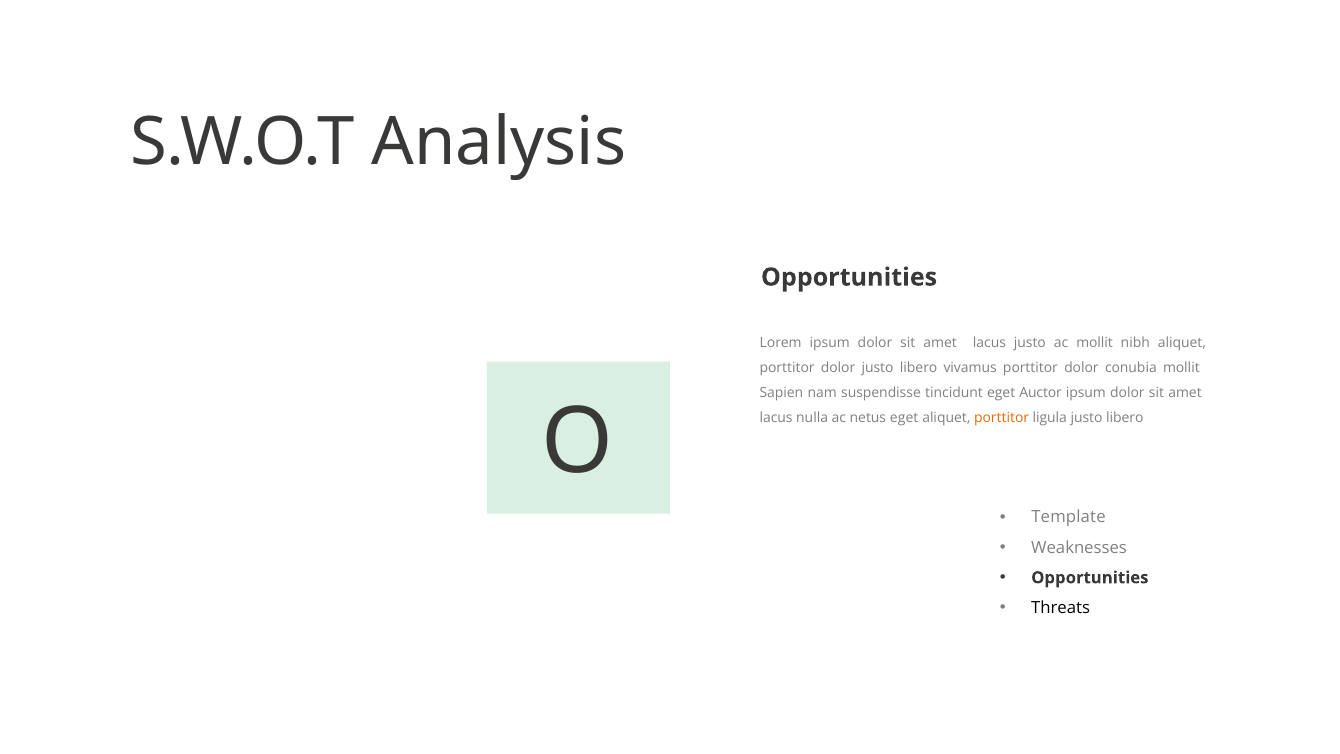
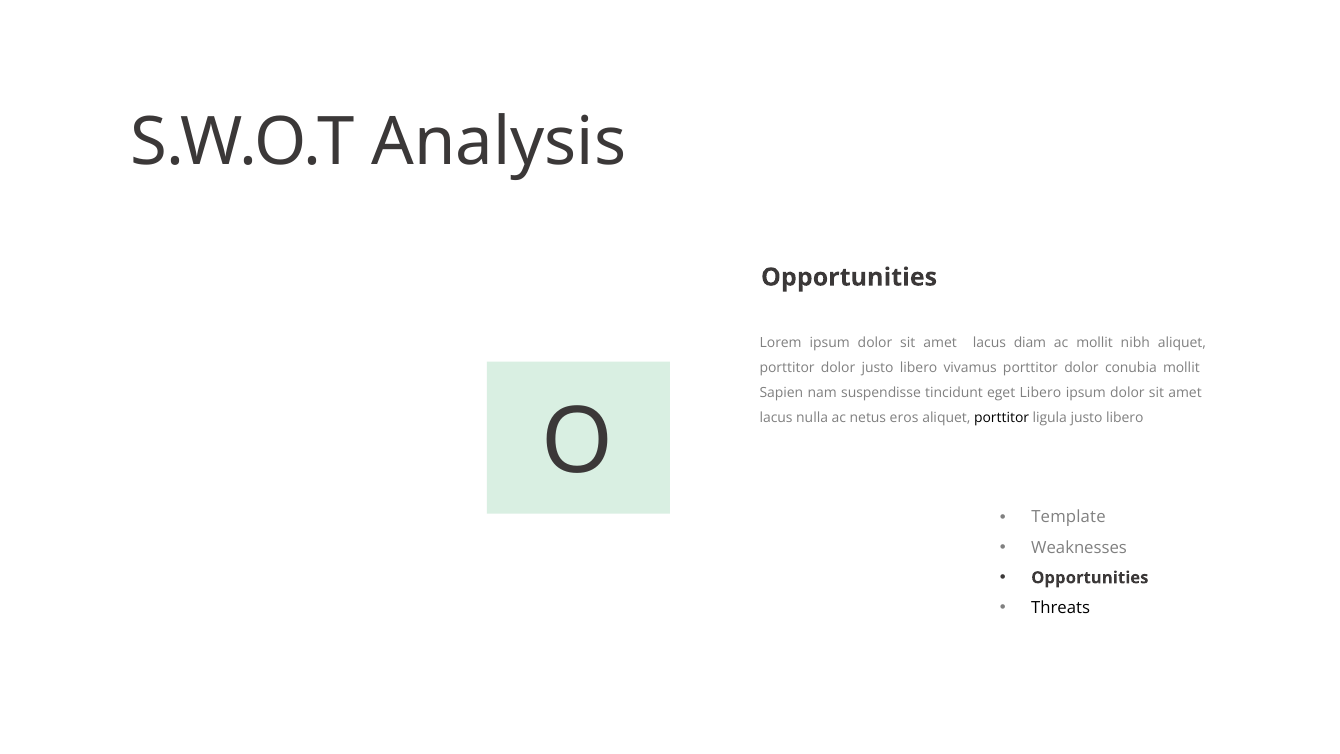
lacus justo: justo -> diam (1030, 342)
eget Auctor: Auctor -> Libero (1040, 393)
netus eget: eget -> eros (904, 418)
porttitor colour: orange -> black (1002, 418)
